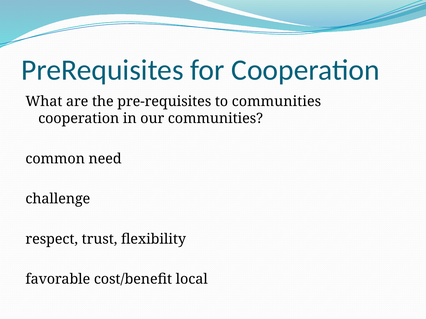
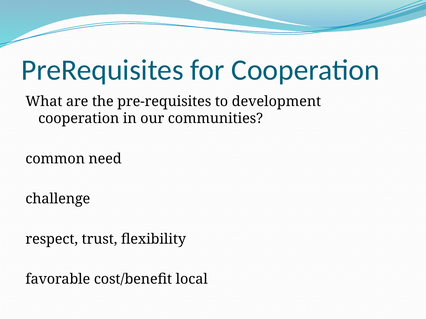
to communities: communities -> development (276, 102)
